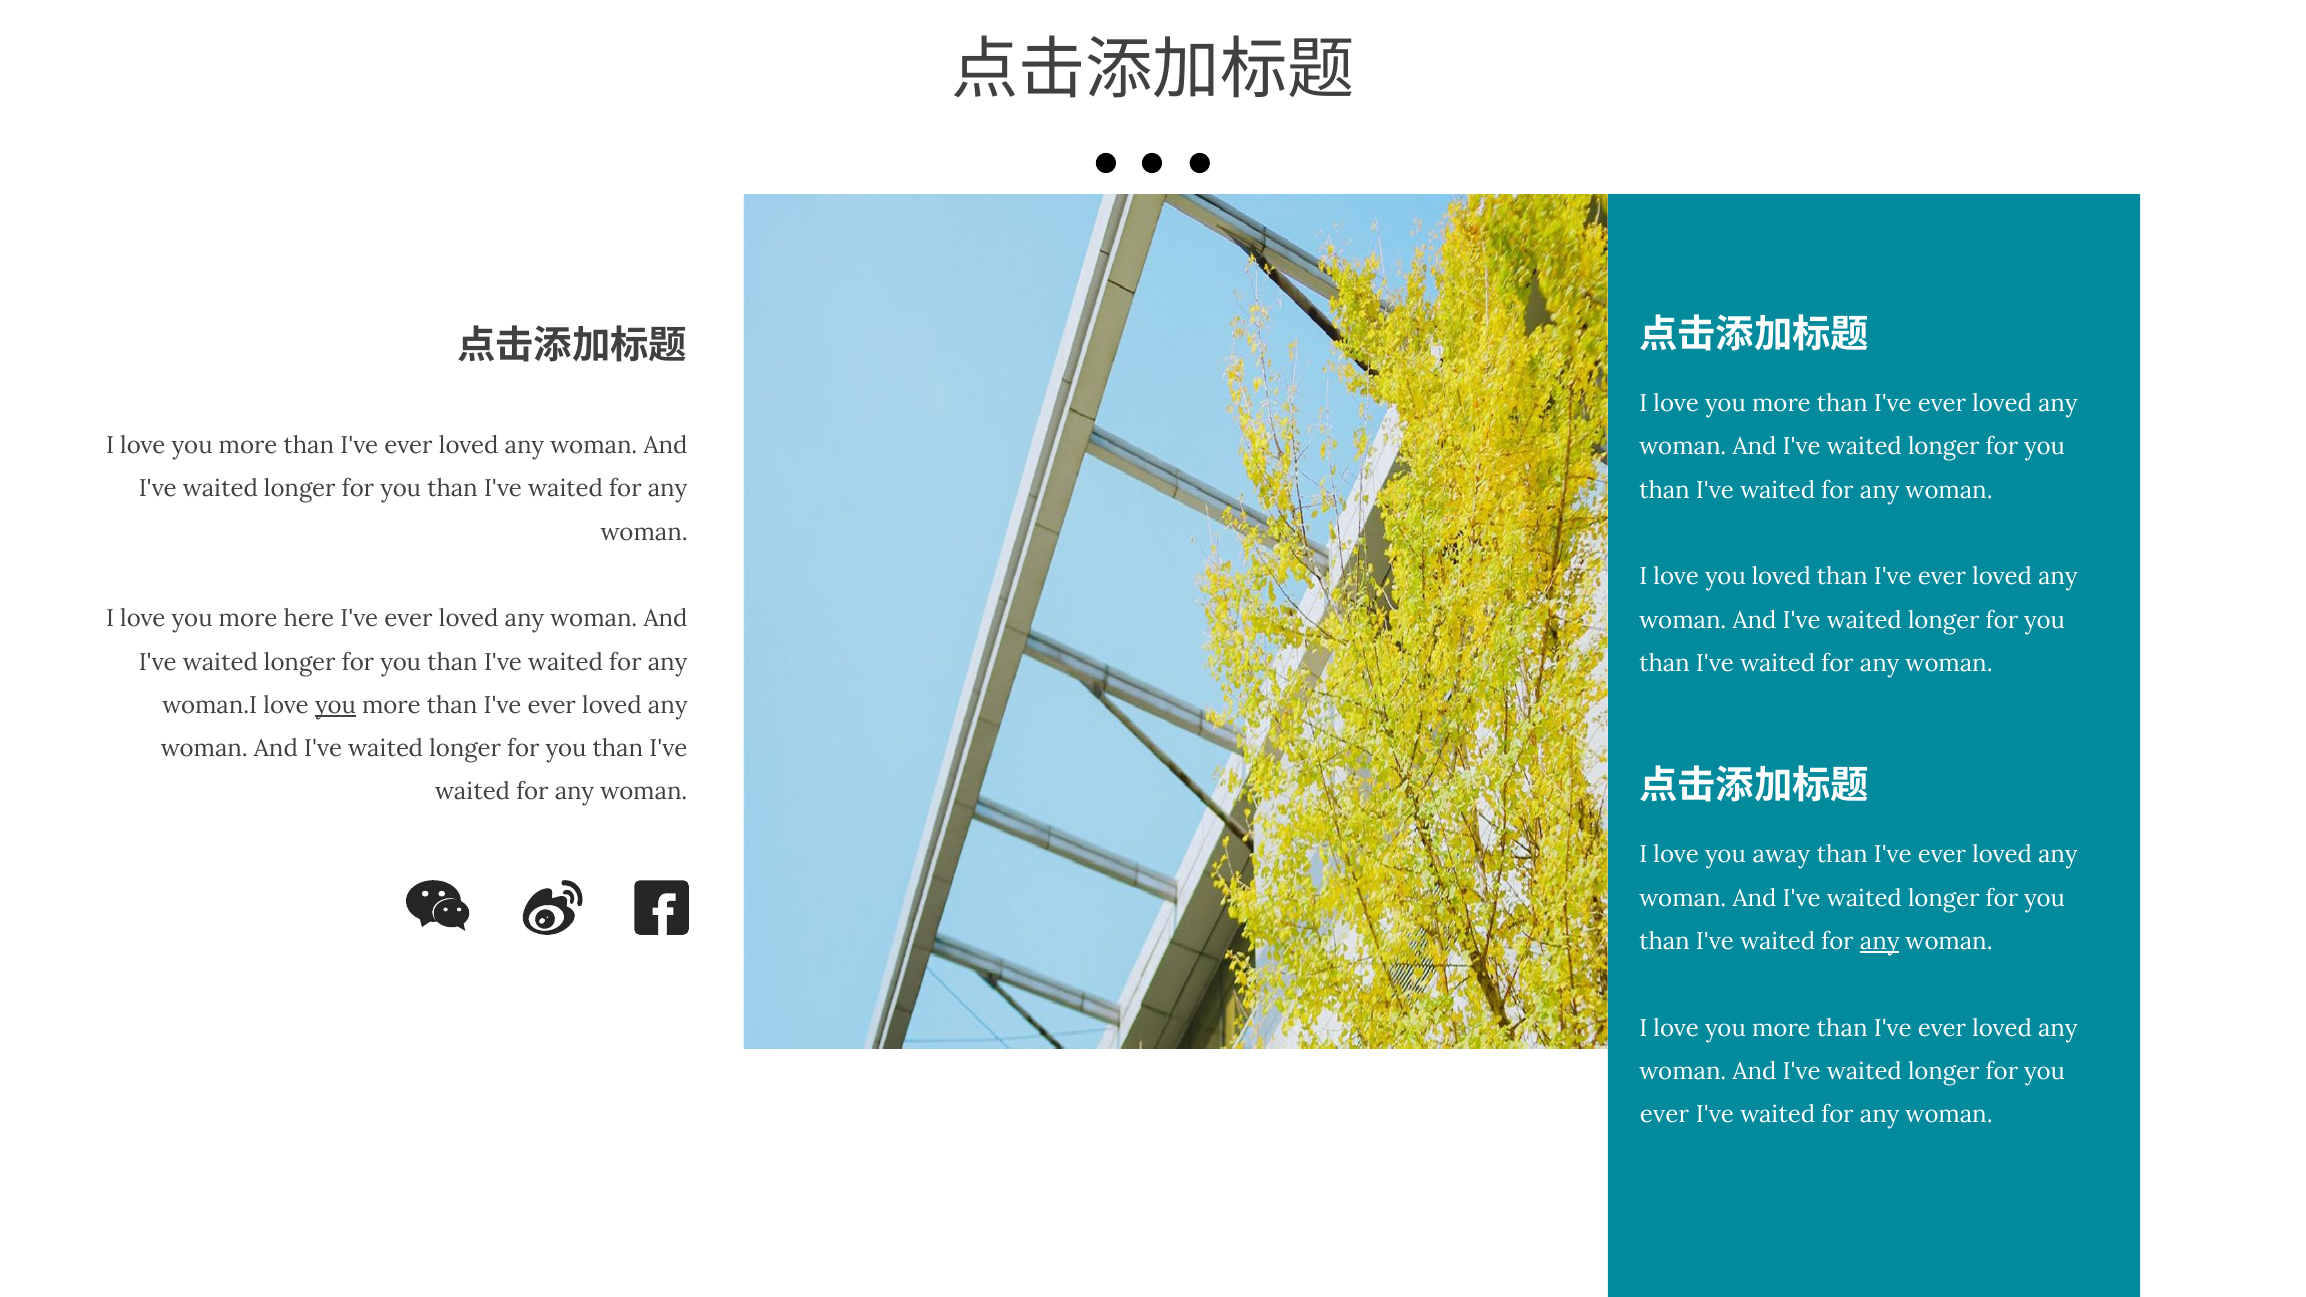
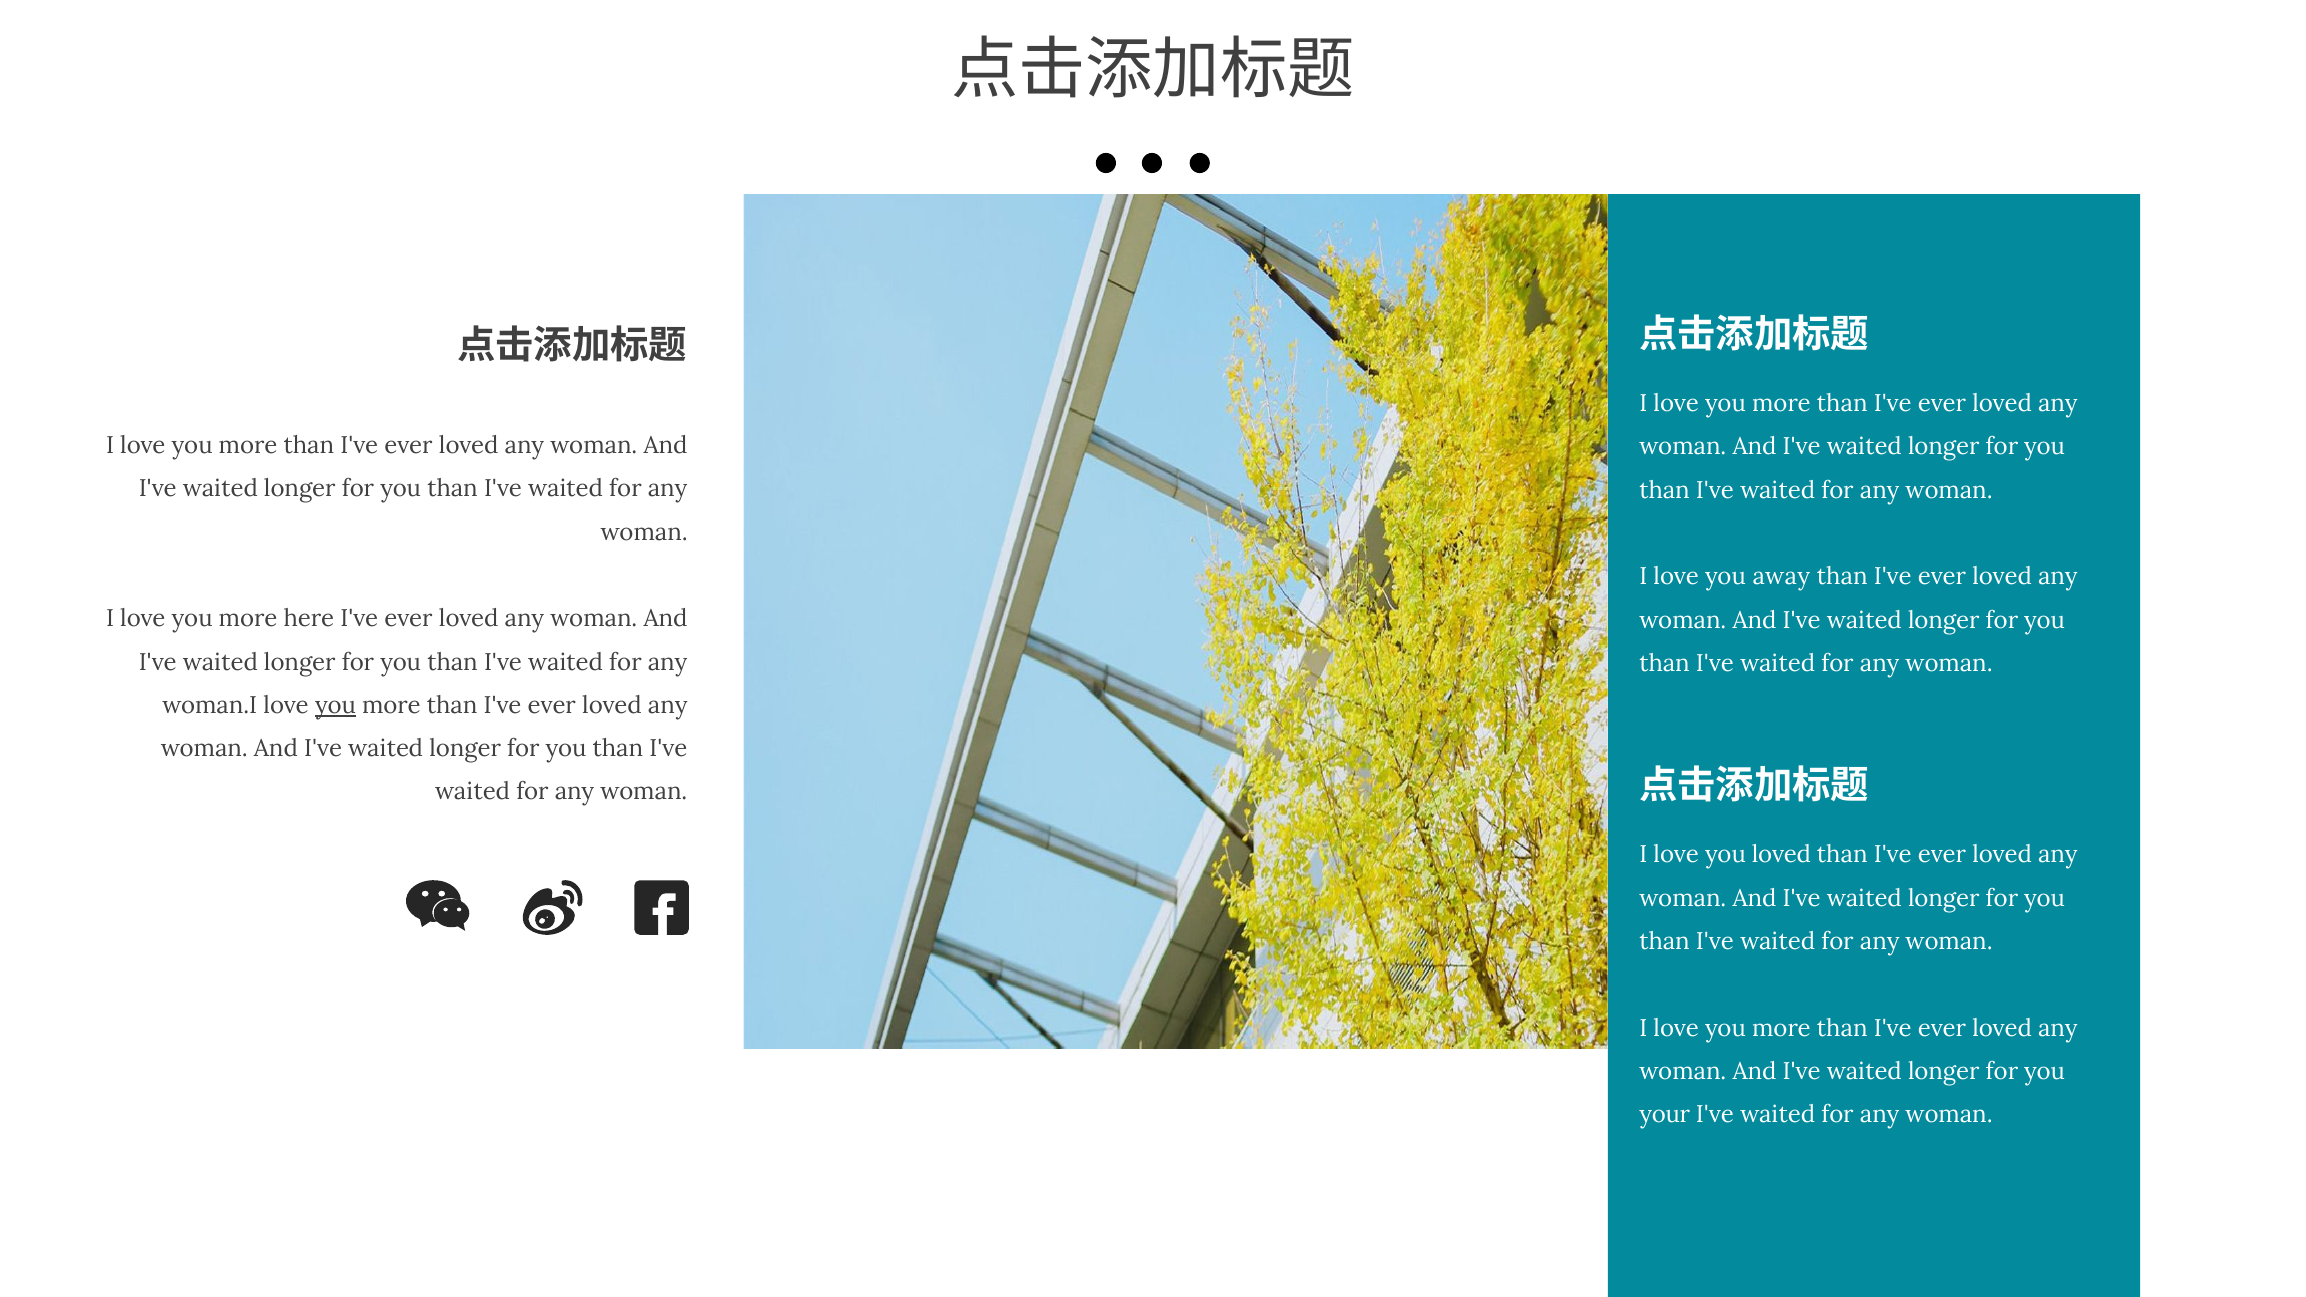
you loved: loved -> away (1781, 577)
you away: away -> loved (1781, 855)
any underline: present -> none (1880, 942)
ever: ever -> your (1665, 1115)
